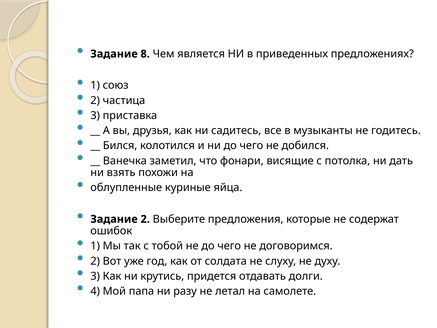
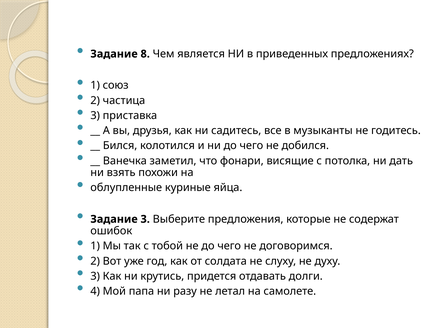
Задание 2: 2 -> 3 (145, 219)
